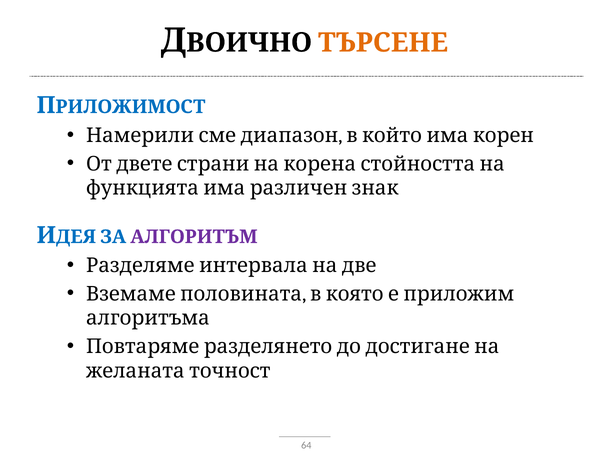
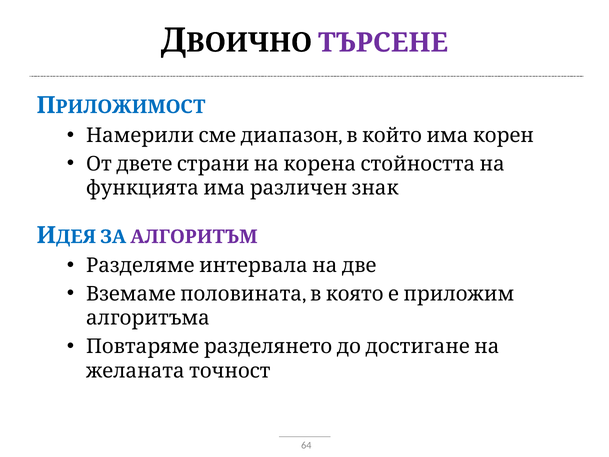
ТЪРСЕНЕ colour: orange -> purple (383, 43)
